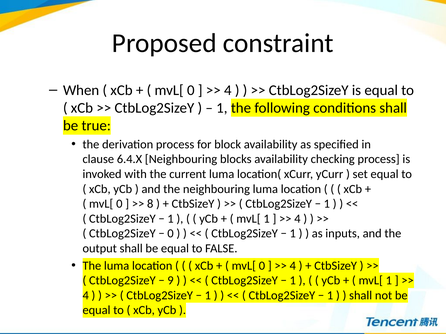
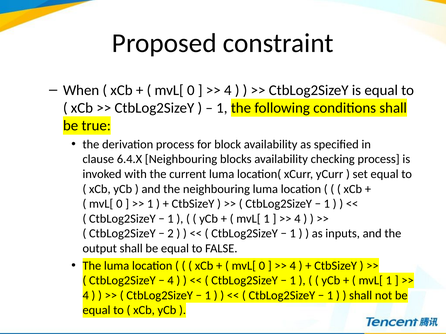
8: 8 -> 1 (150, 204)
0: 0 -> 2 (171, 234)
9: 9 -> 4 (171, 281)
